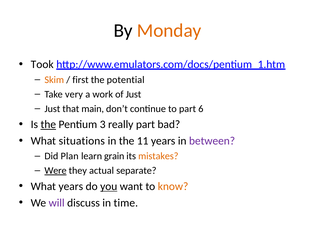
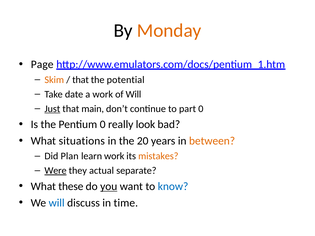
Took: Took -> Page (42, 64)
first: first -> that (81, 80)
very: very -> date (74, 94)
of Just: Just -> Will (133, 94)
Just underline: none -> present (52, 109)
part 6: 6 -> 0 (201, 109)
the underline: present -> none (48, 125)
Pentium 3: 3 -> 0 (103, 125)
really part: part -> look (145, 125)
11: 11 -> 20 (143, 141)
between colour: purple -> orange (212, 141)
learn grain: grain -> work (114, 156)
What years: years -> these (71, 187)
know colour: orange -> blue (173, 187)
will colour: purple -> blue (57, 203)
